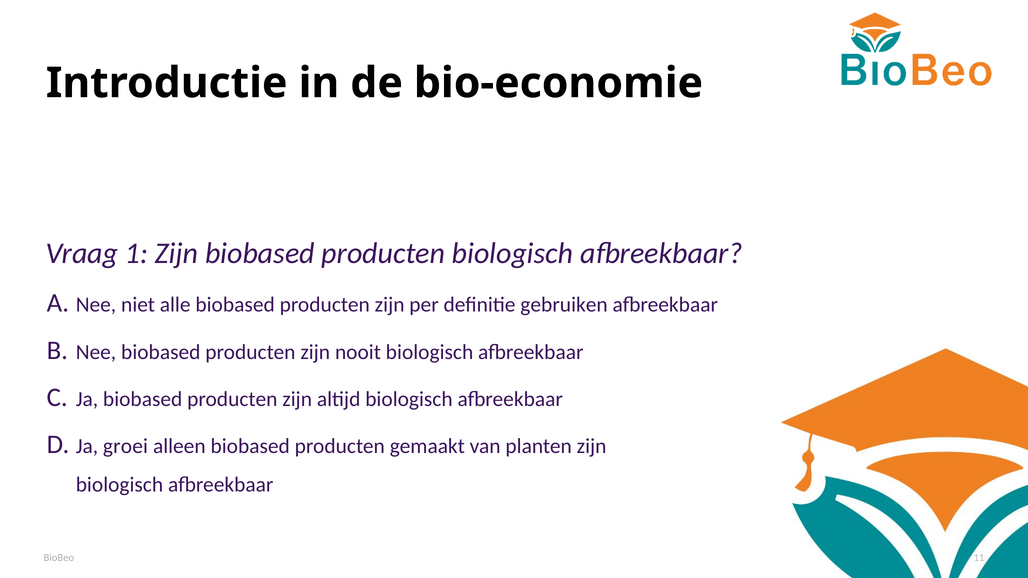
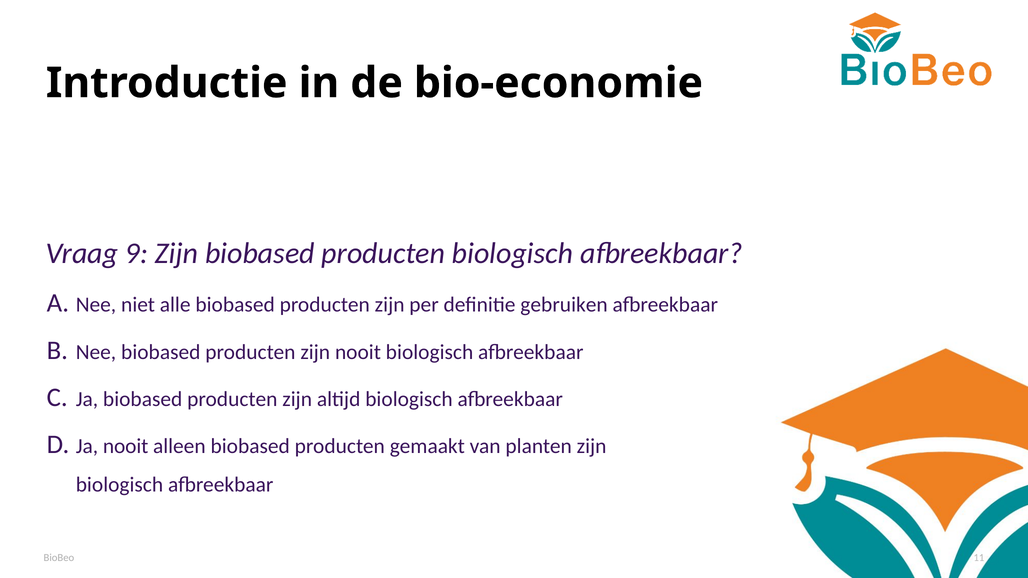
1: 1 -> 9 (137, 253)
Ja groei: groei -> nooit (126, 446)
